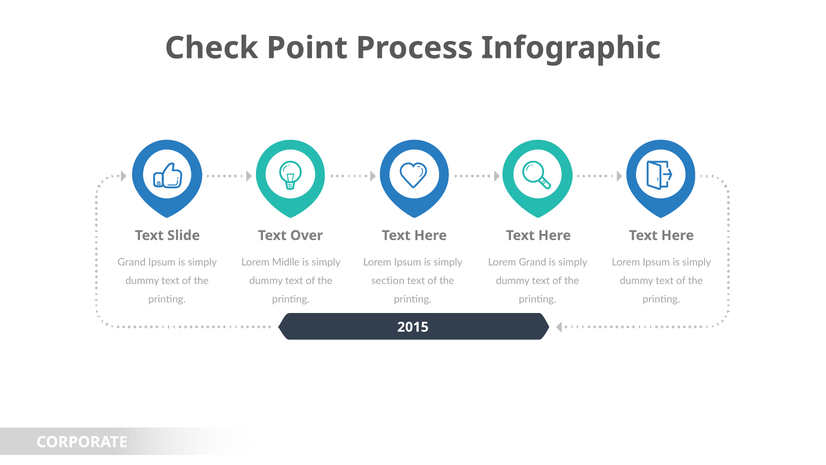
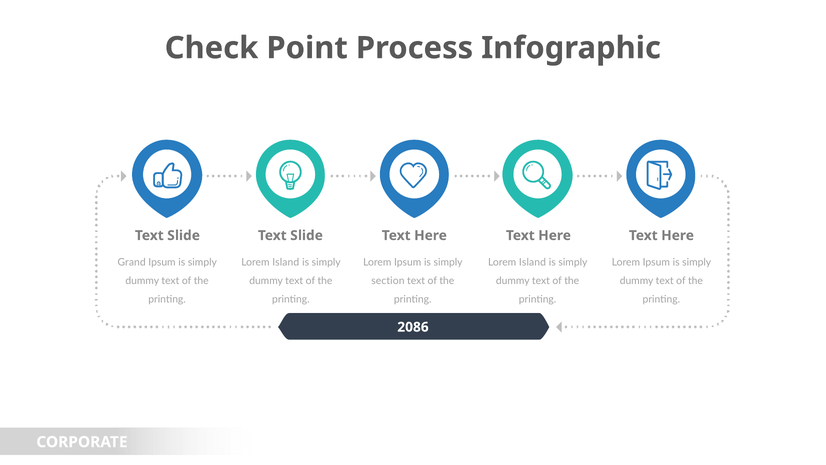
Over: Over -> Slide (307, 235)
Midlle: Midlle -> Island (286, 262)
Grand: Grand -> Island (532, 262)
2015: 2015 -> 2086 (413, 327)
